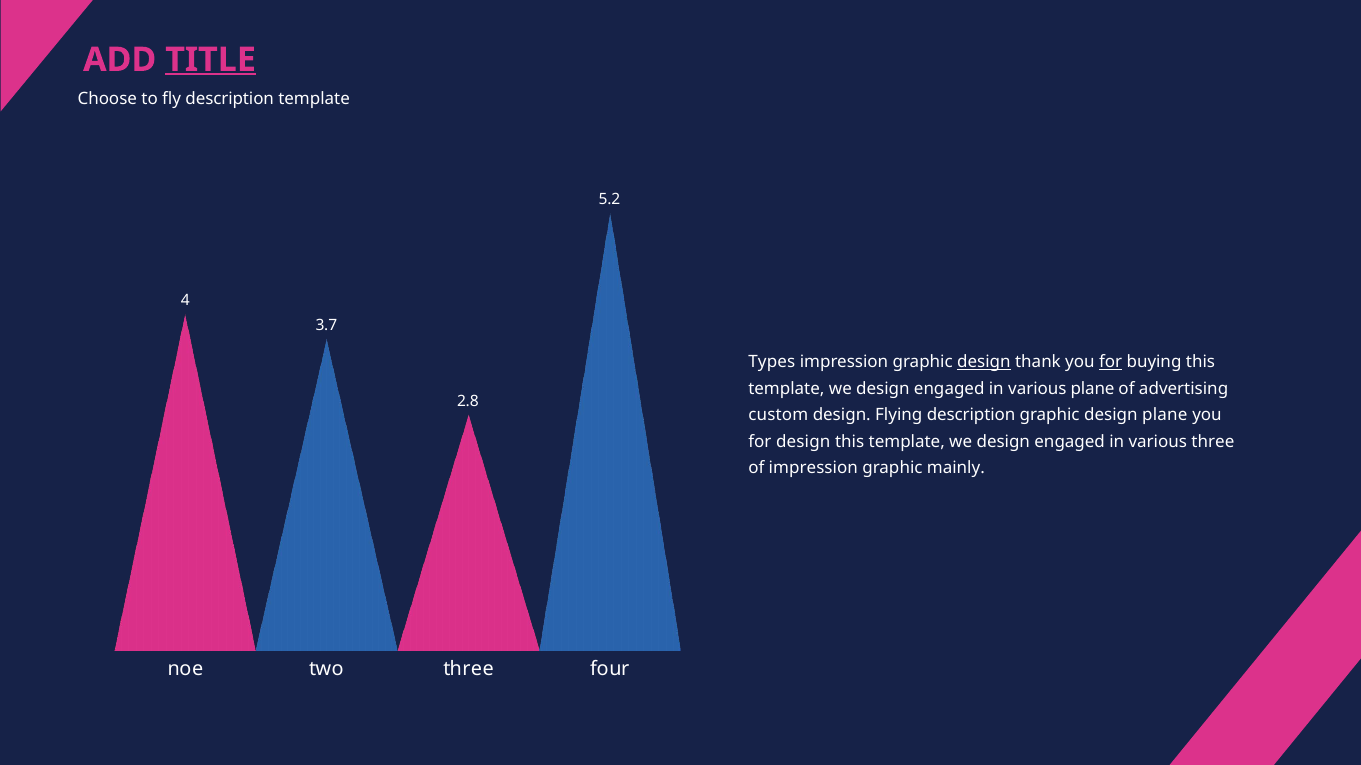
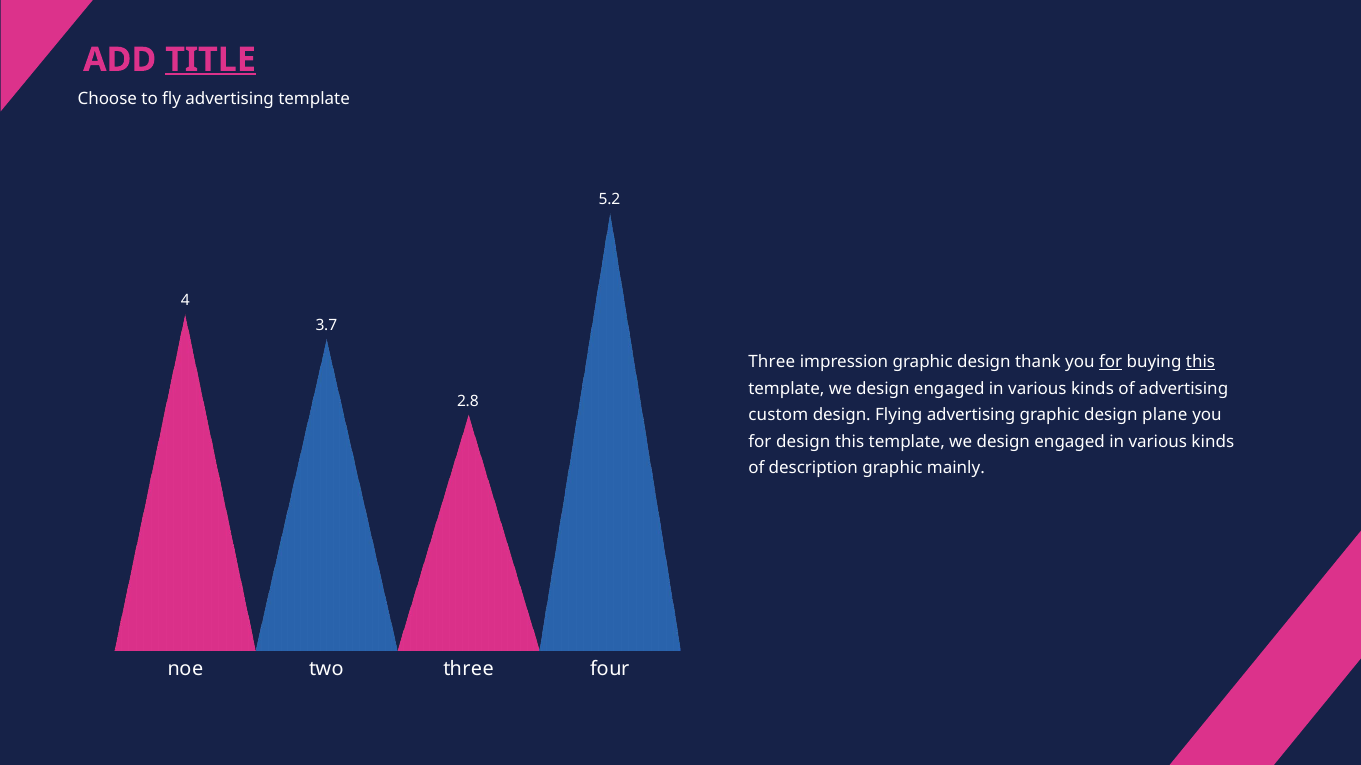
fly description: description -> advertising (230, 99)
Types: Types -> Three (772, 362)
design underline: present -> none (984, 362)
this underline: none -> present (1200, 362)
plane: plane -> kinds (1092, 389)
Flying description: description -> advertising (971, 415)
three: three -> kinds (1213, 442)
of impression: impression -> description (813, 468)
